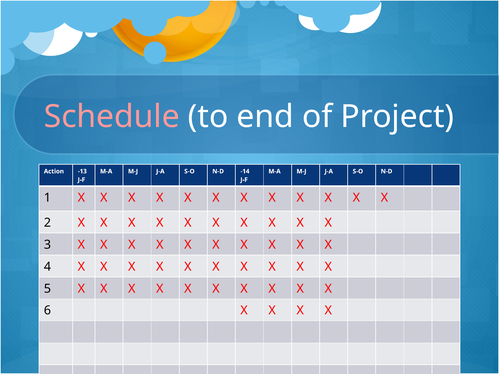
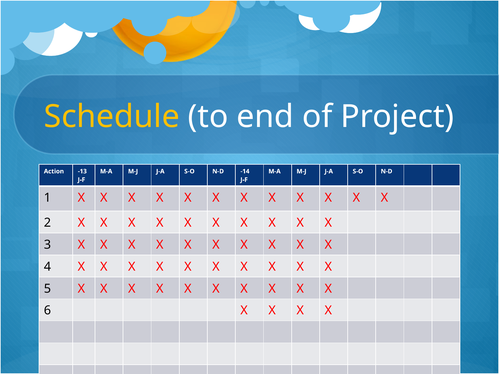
Schedule colour: pink -> yellow (112, 117)
